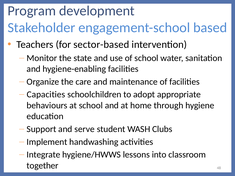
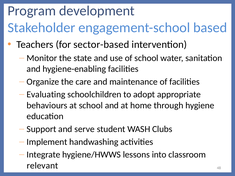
Capacities: Capacities -> Evaluating (46, 95)
together: together -> relevant (42, 166)
